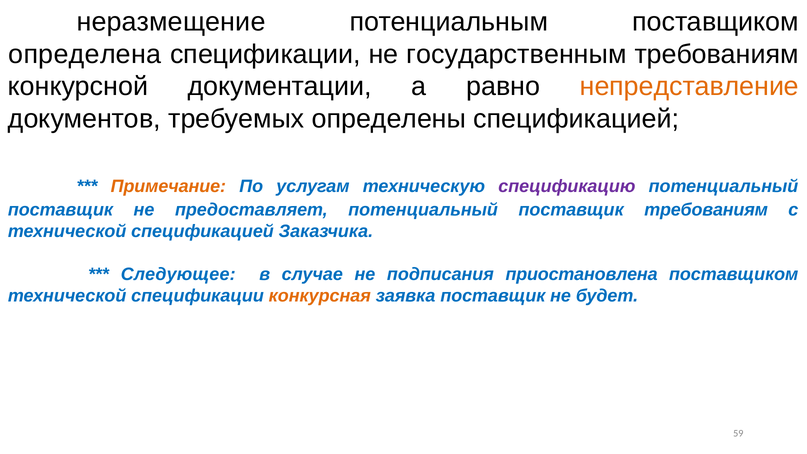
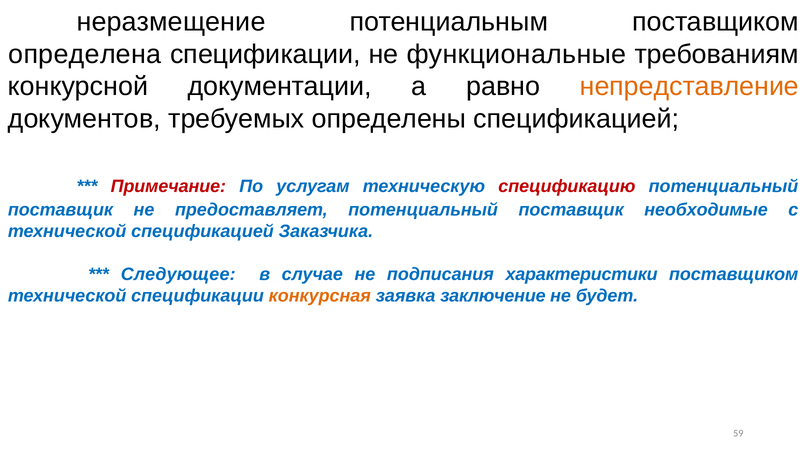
государственным: государственным -> функциональные (516, 54)
Примечание colour: orange -> red (168, 186)
спецификацию colour: purple -> red (567, 186)
поставщик требованиям: требованиям -> необходимые (706, 210)
приостановлена: приостановлена -> характеристики (582, 274)
заявка поставщик: поставщик -> заключение (493, 296)
